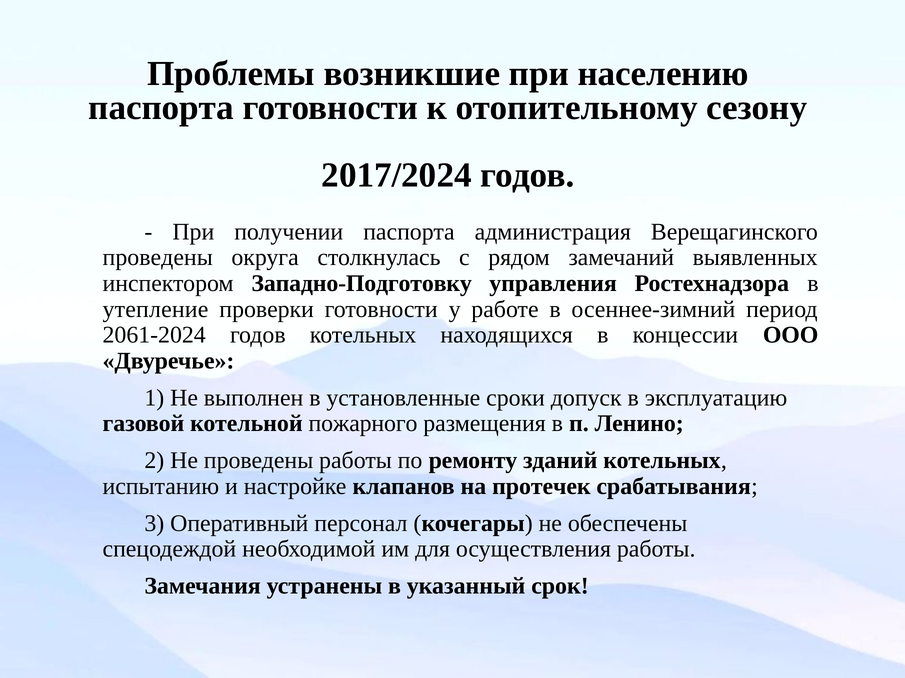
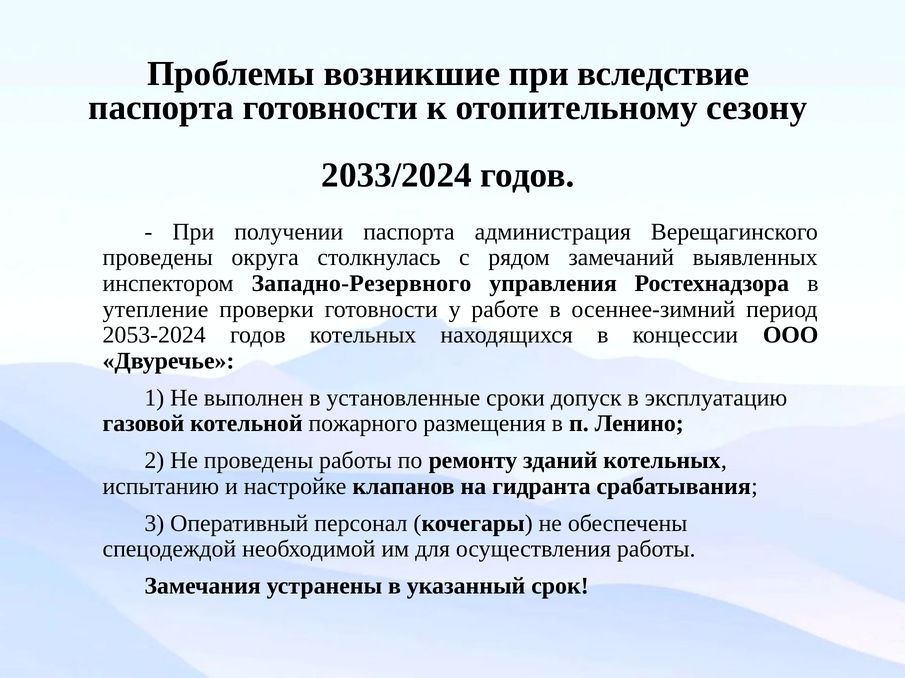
населению: населению -> вследствие (663, 74)
2017/2024: 2017/2024 -> 2033/2024 (397, 175)
Западно-Подготовку: Западно-Подготовку -> Западно-Резервного (361, 284)
2061-2024: 2061-2024 -> 2053-2024 (154, 335)
протечек: протечек -> гидранта (541, 487)
